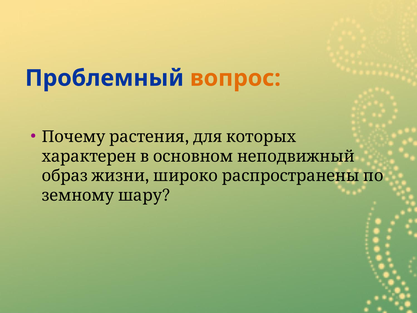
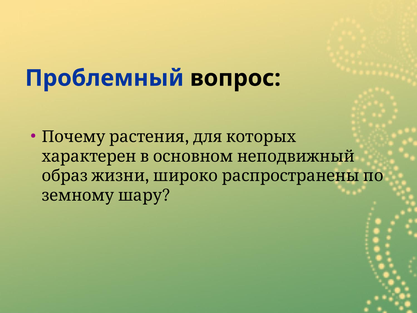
вопрос colour: orange -> black (235, 78)
